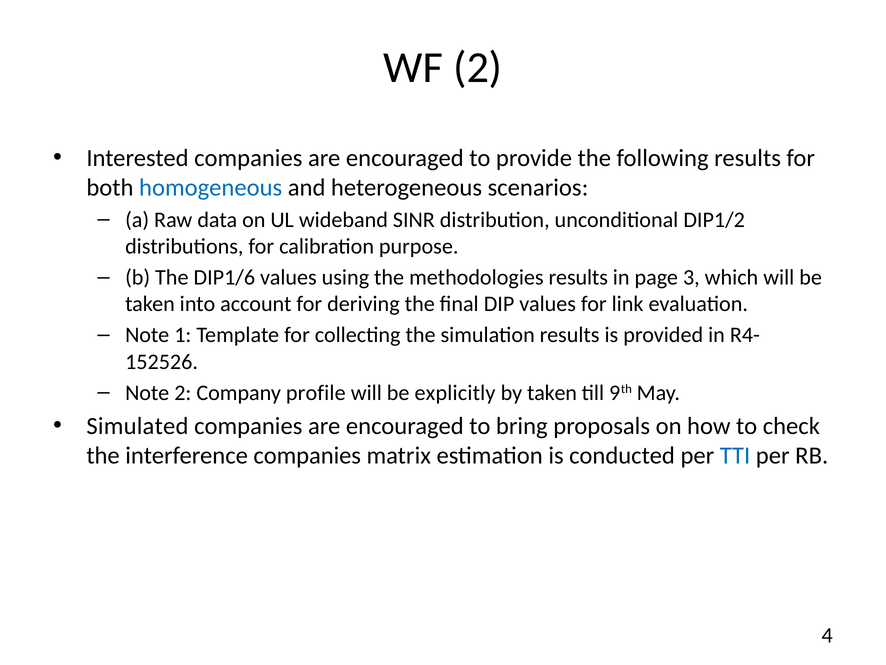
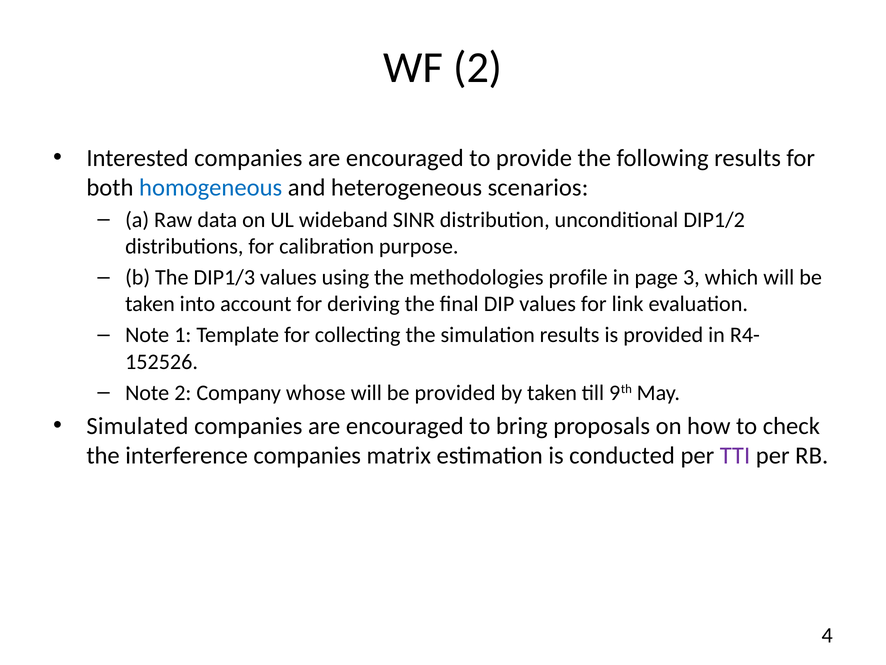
DIP1/6: DIP1/6 -> DIP1/3 (224, 277)
methodologies results: results -> profile (578, 277)
profile: profile -> whose (316, 392)
be explicitly: explicitly -> provided (455, 392)
TTI colour: blue -> purple (735, 455)
